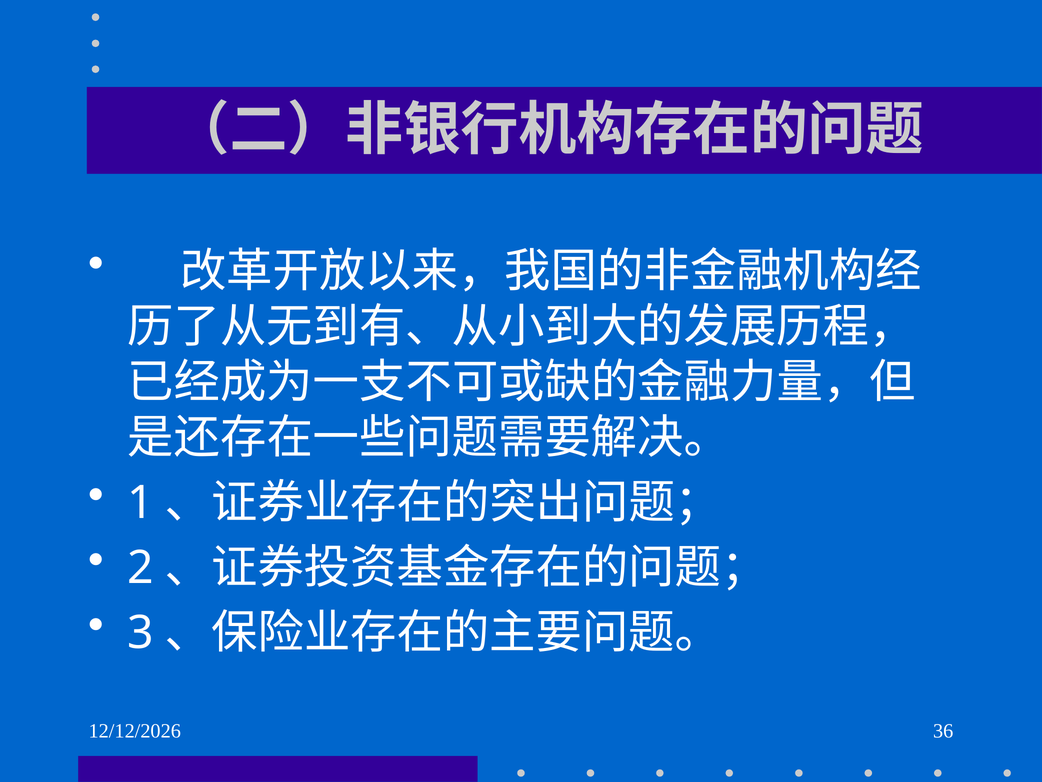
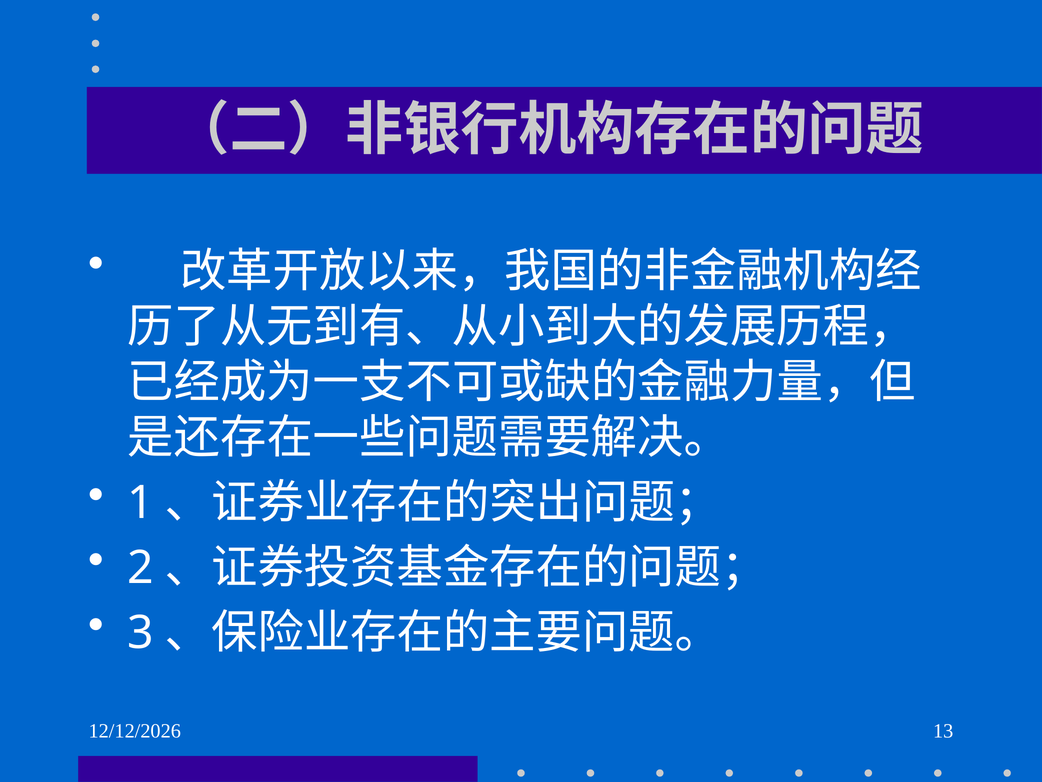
36: 36 -> 13 (943, 731)
